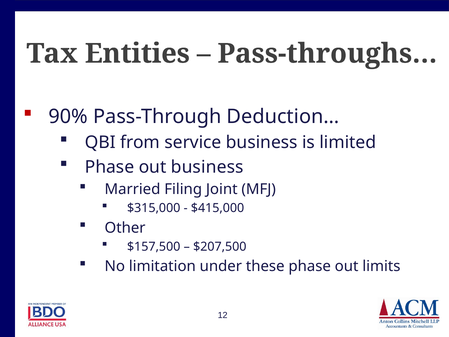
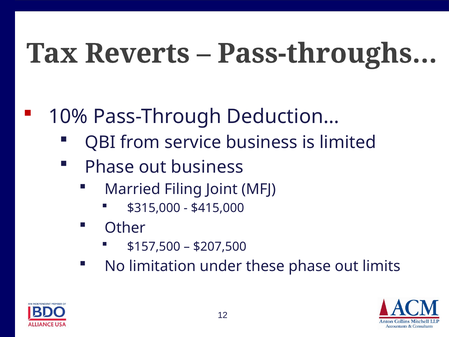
Entities: Entities -> Reverts (137, 54)
90%: 90% -> 10% (68, 117)
